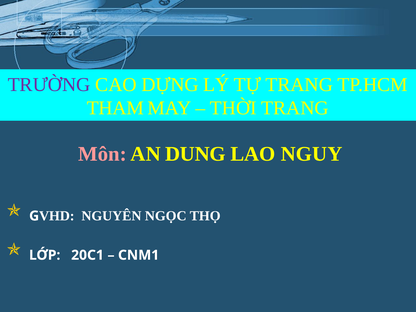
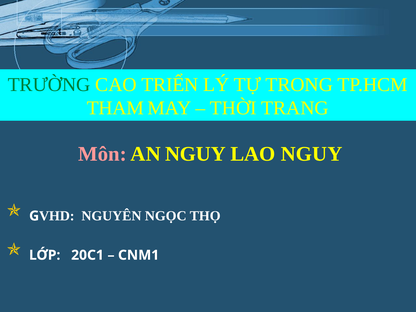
TRƯỜNG colour: purple -> green (49, 85)
DỰNG: DỰNG -> TRIỂN (170, 85)
TỰ TRANG: TRANG -> TRONG (299, 85)
AN DUNG: DUNG -> NGUY (195, 154)
